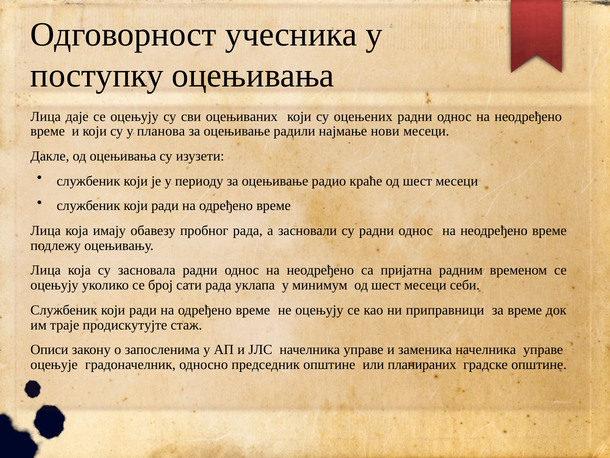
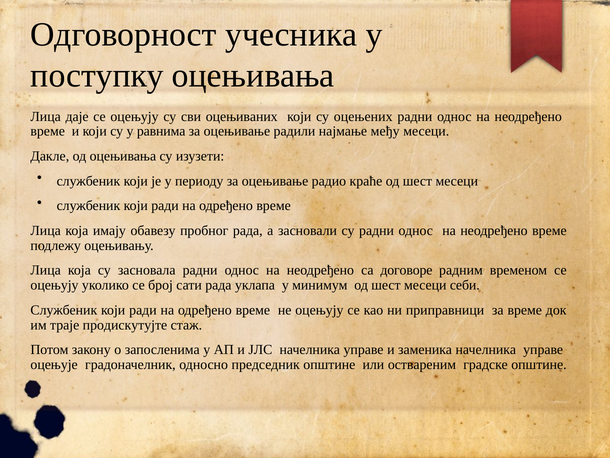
планова: планова -> равнима (161, 131)
нови: нови -> међу (385, 131)
пријатна: пријатна -> договоре (406, 270)
Описи: Описи -> Потом (49, 349)
планираних: планираних -> оствареним (422, 364)
